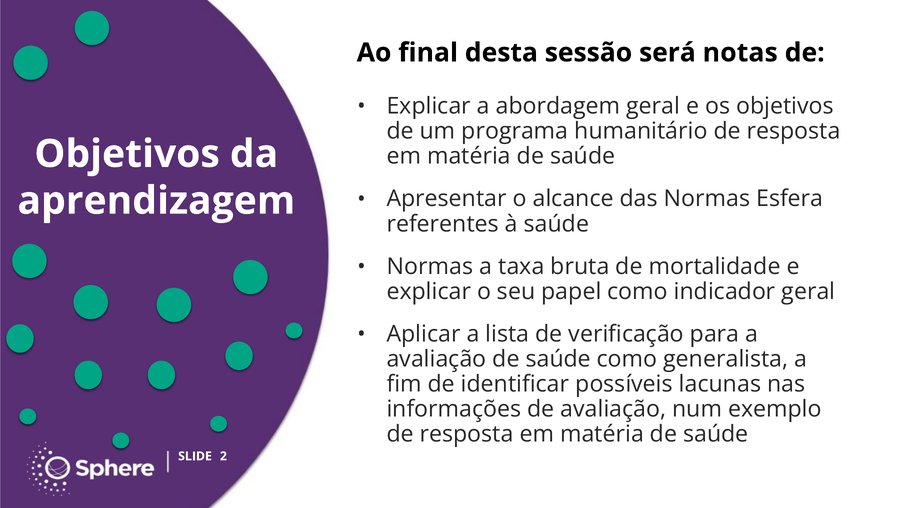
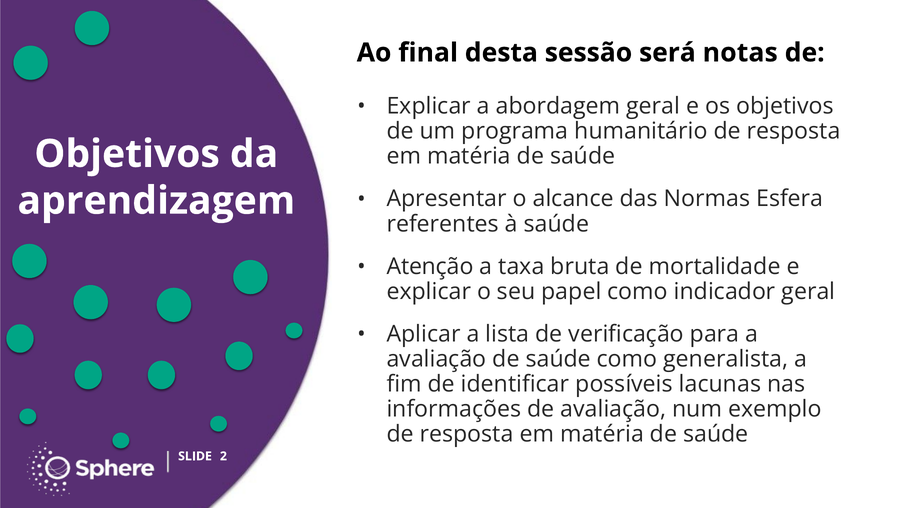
Normas: Normas -> Atenção (430, 267)
